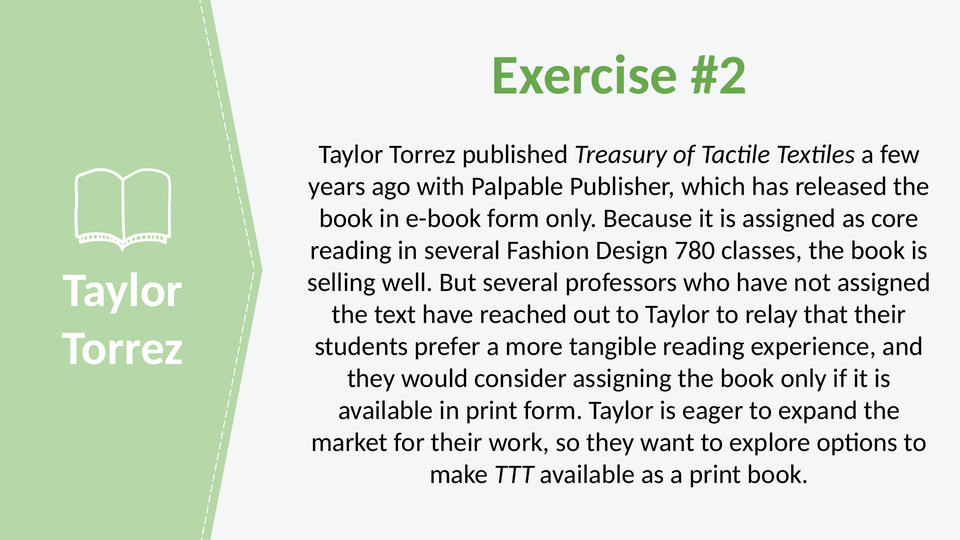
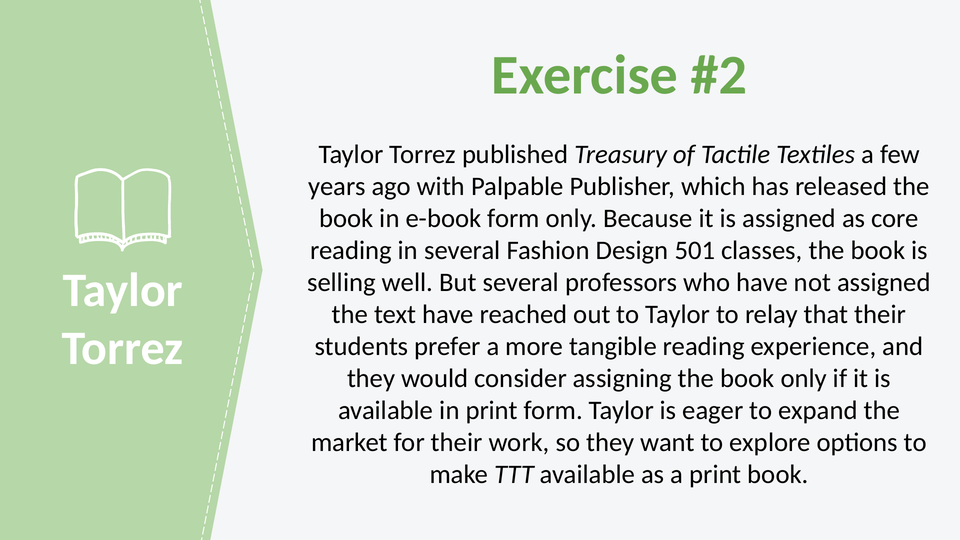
780: 780 -> 501 (695, 250)
